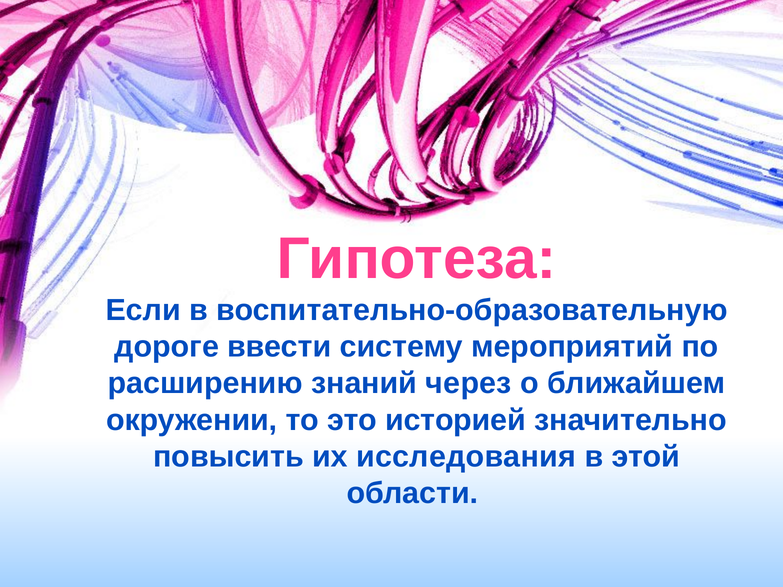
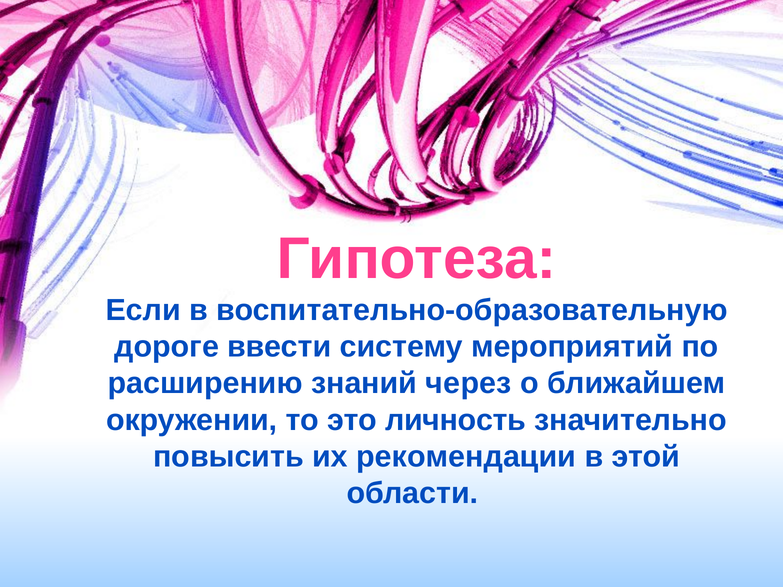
историей: историей -> личность (456, 420)
исследования: исследования -> рекомендации (466, 457)
